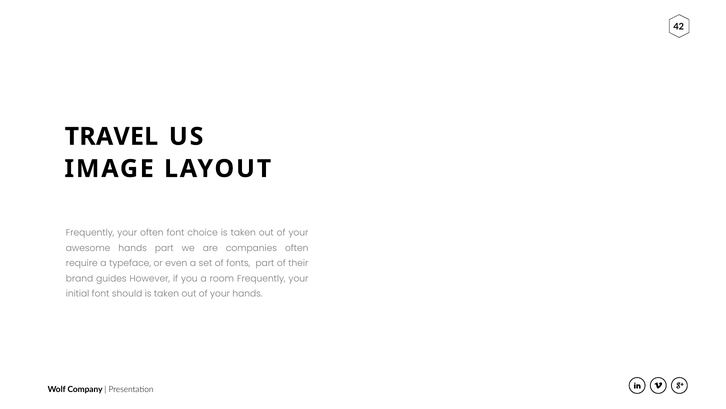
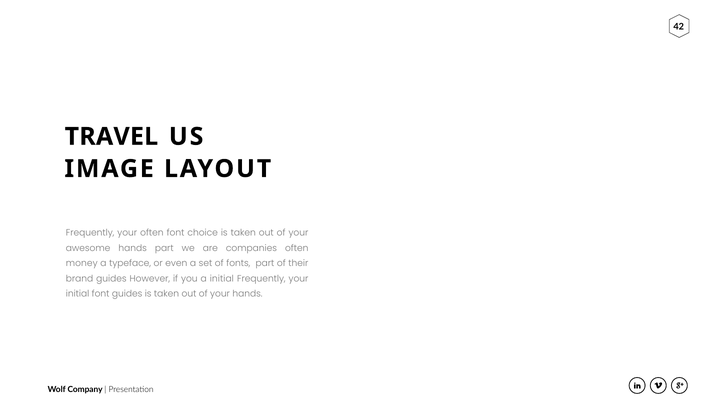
require: require -> money (82, 263)
a room: room -> initial (222, 278)
font should: should -> guides (127, 294)
